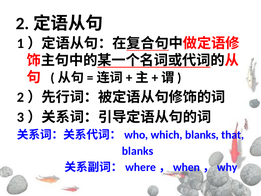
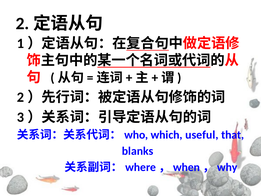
which blanks: blanks -> useful (202, 135)
